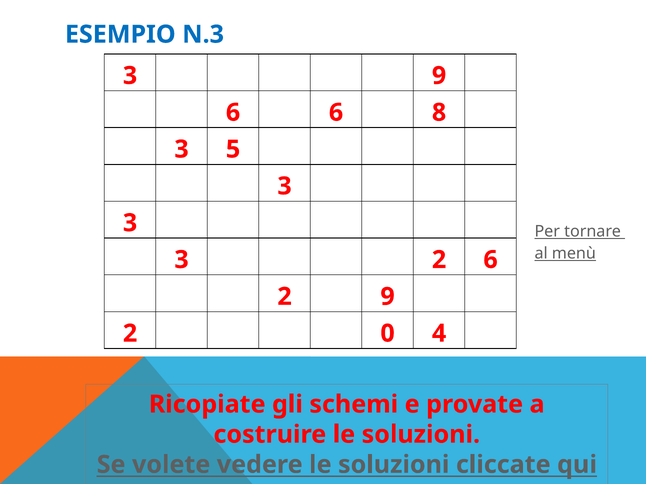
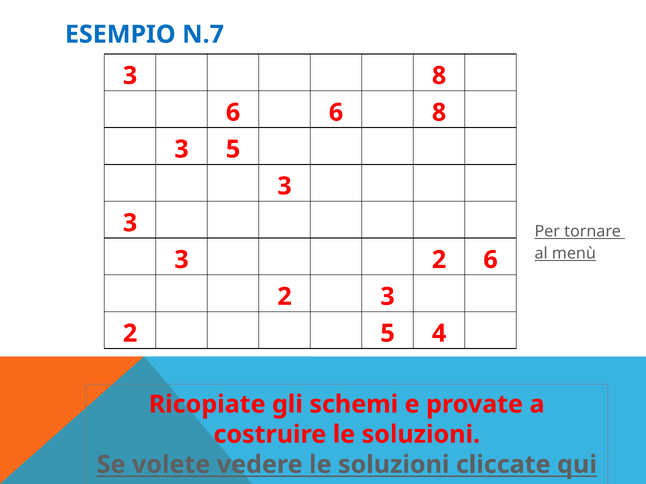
N.3: N.3 -> N.7 (203, 34)
3 9: 9 -> 8 (439, 76)
2 9: 9 -> 3 (388, 297)
2 0: 0 -> 5 (388, 334)
